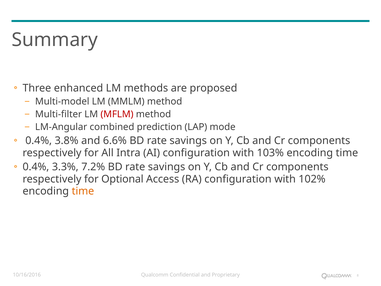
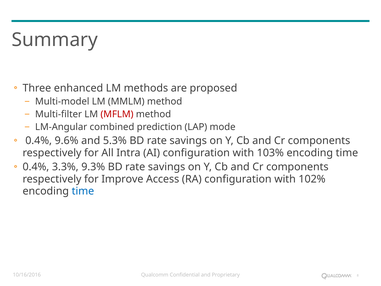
3.8%: 3.8% -> 9.6% (67, 141)
6.6%: 6.6% -> 5.3% (115, 141)
7.2%: 7.2% -> 9.3% (93, 167)
Optional: Optional -> Improve (122, 179)
time colour: orange -> blue (83, 191)
